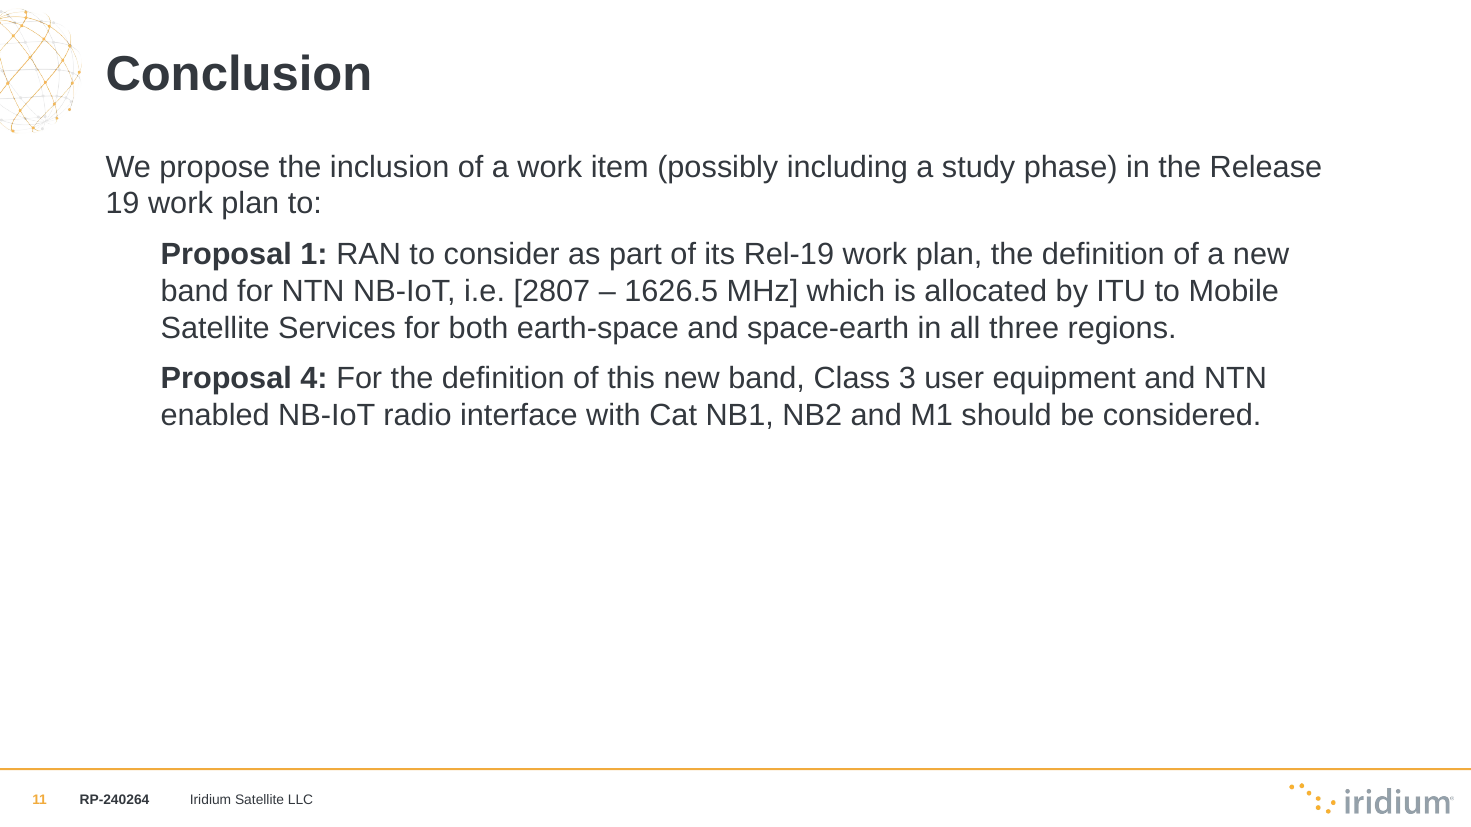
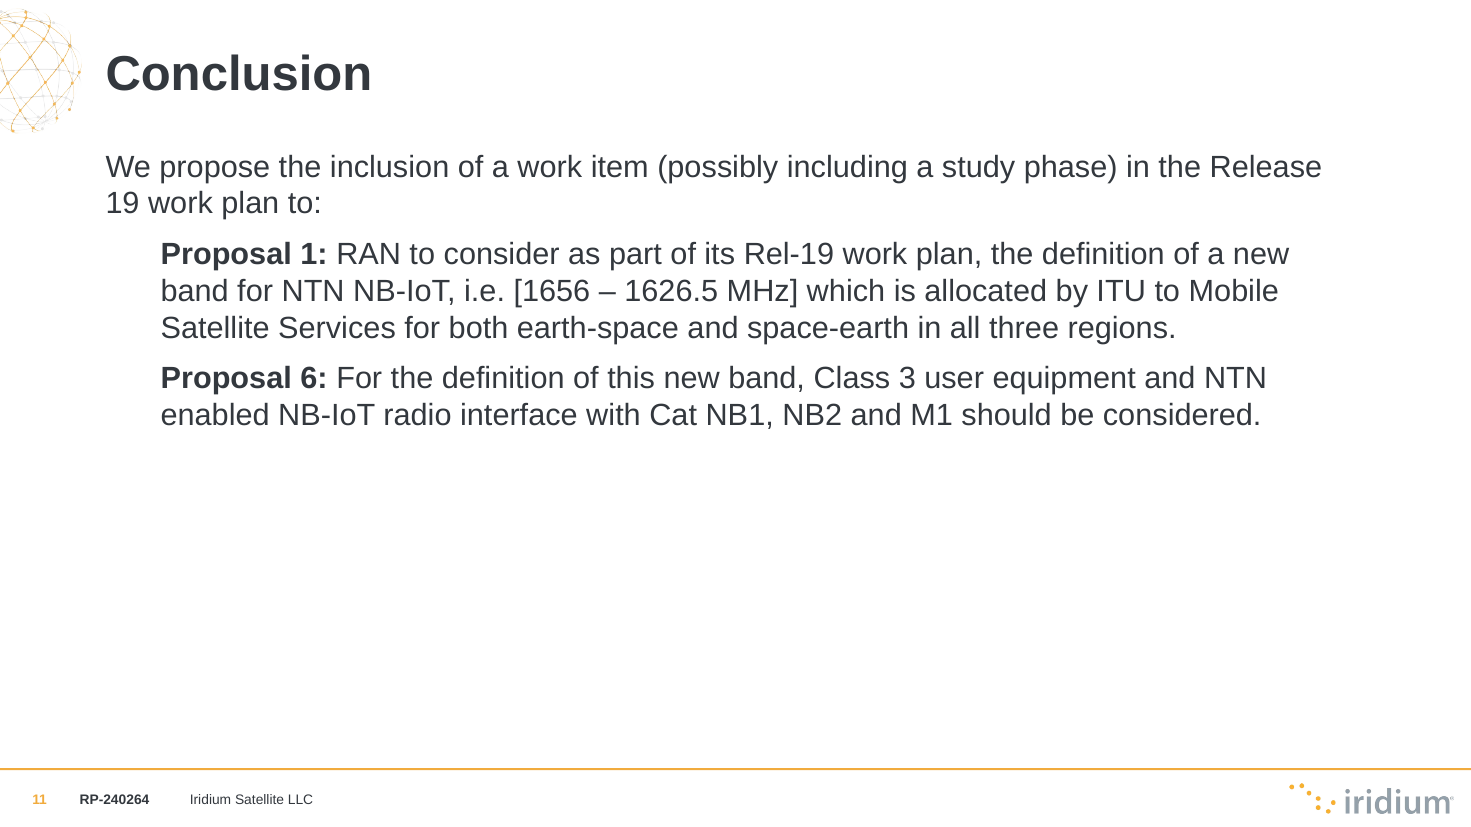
2807: 2807 -> 1656 (552, 291)
4: 4 -> 6 (314, 379)
